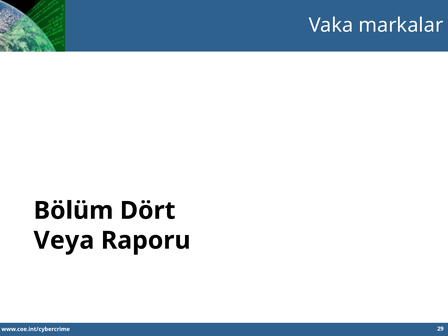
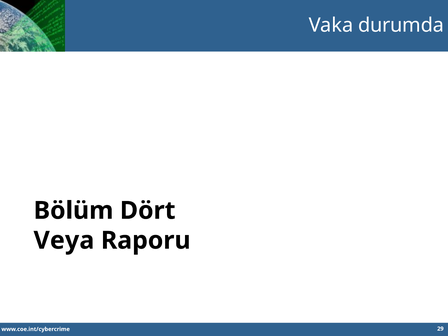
markalar: markalar -> durumda (401, 25)
